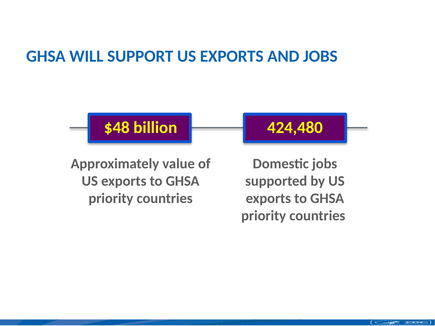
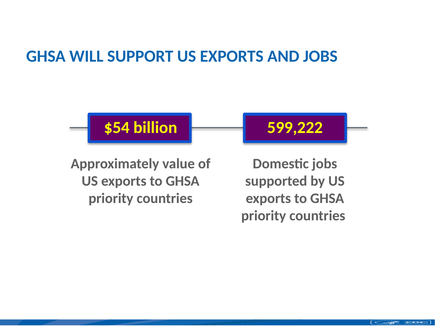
$48: $48 -> $54 (117, 128)
424,480: 424,480 -> 599,222 (295, 128)
